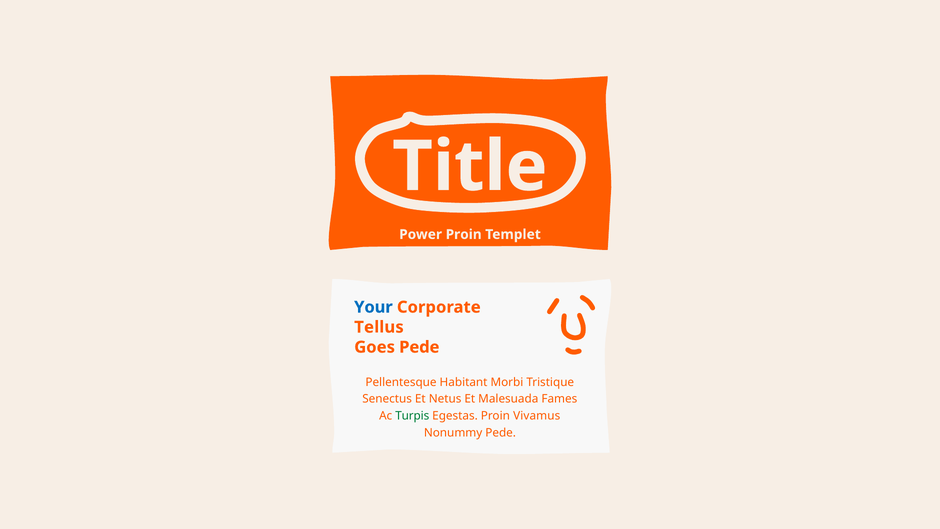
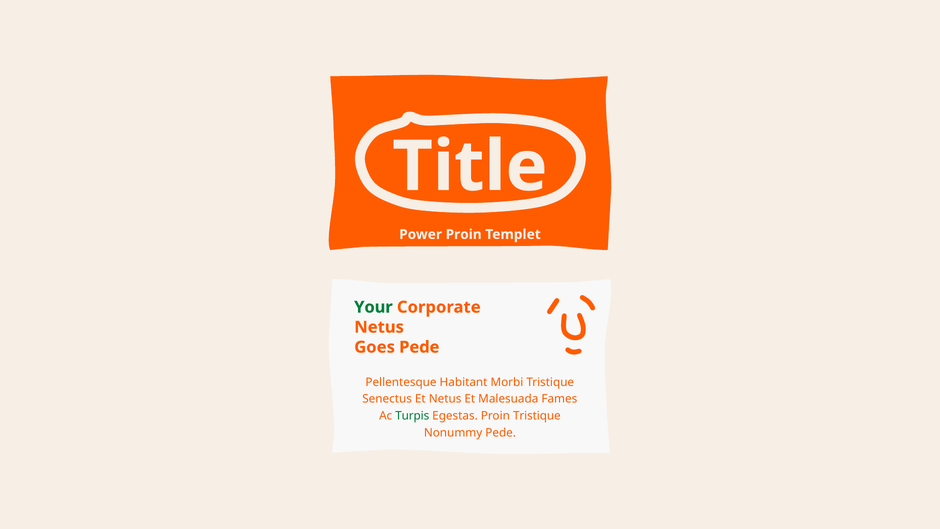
Your colour: blue -> green (373, 307)
Tellus: Tellus -> Netus (379, 327)
Proin Vivamus: Vivamus -> Tristique (537, 416)
